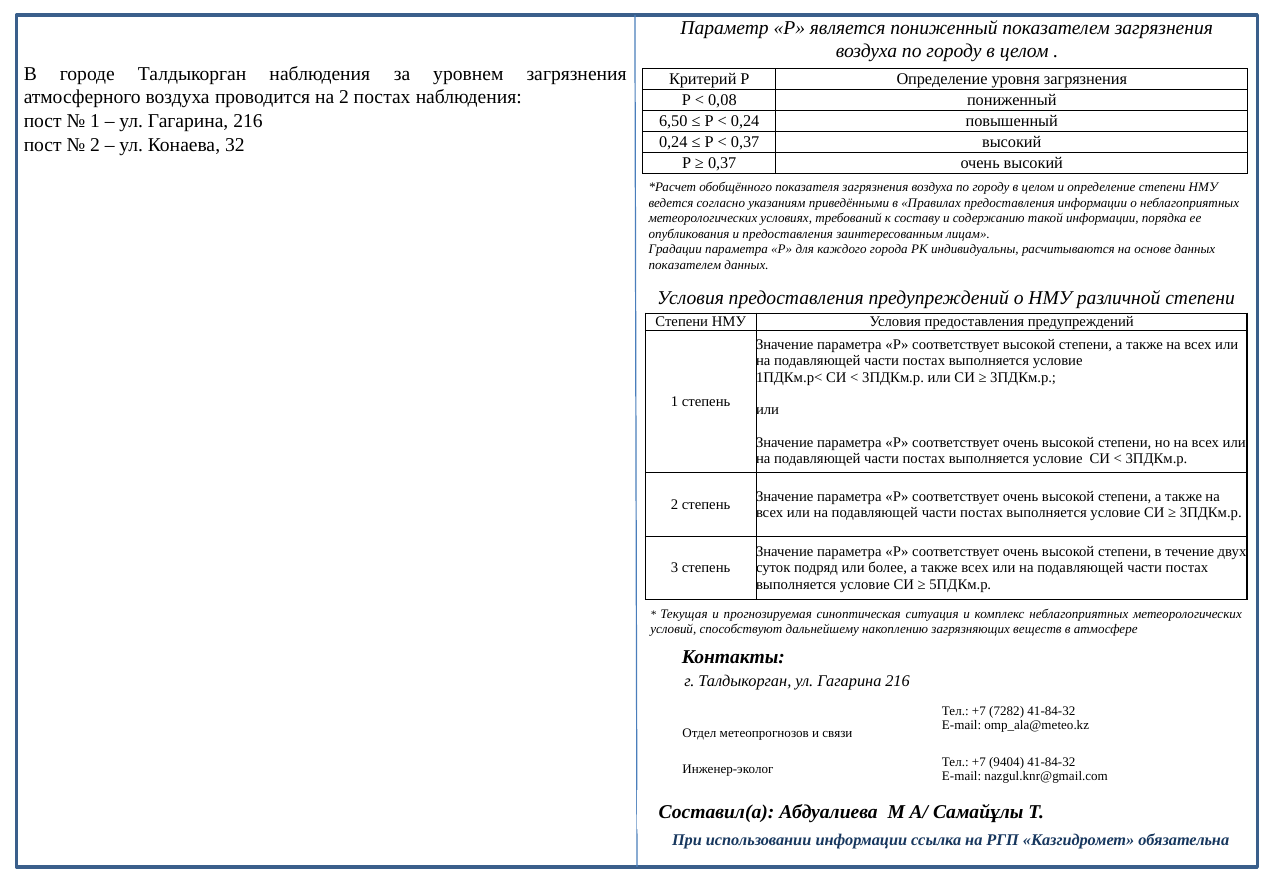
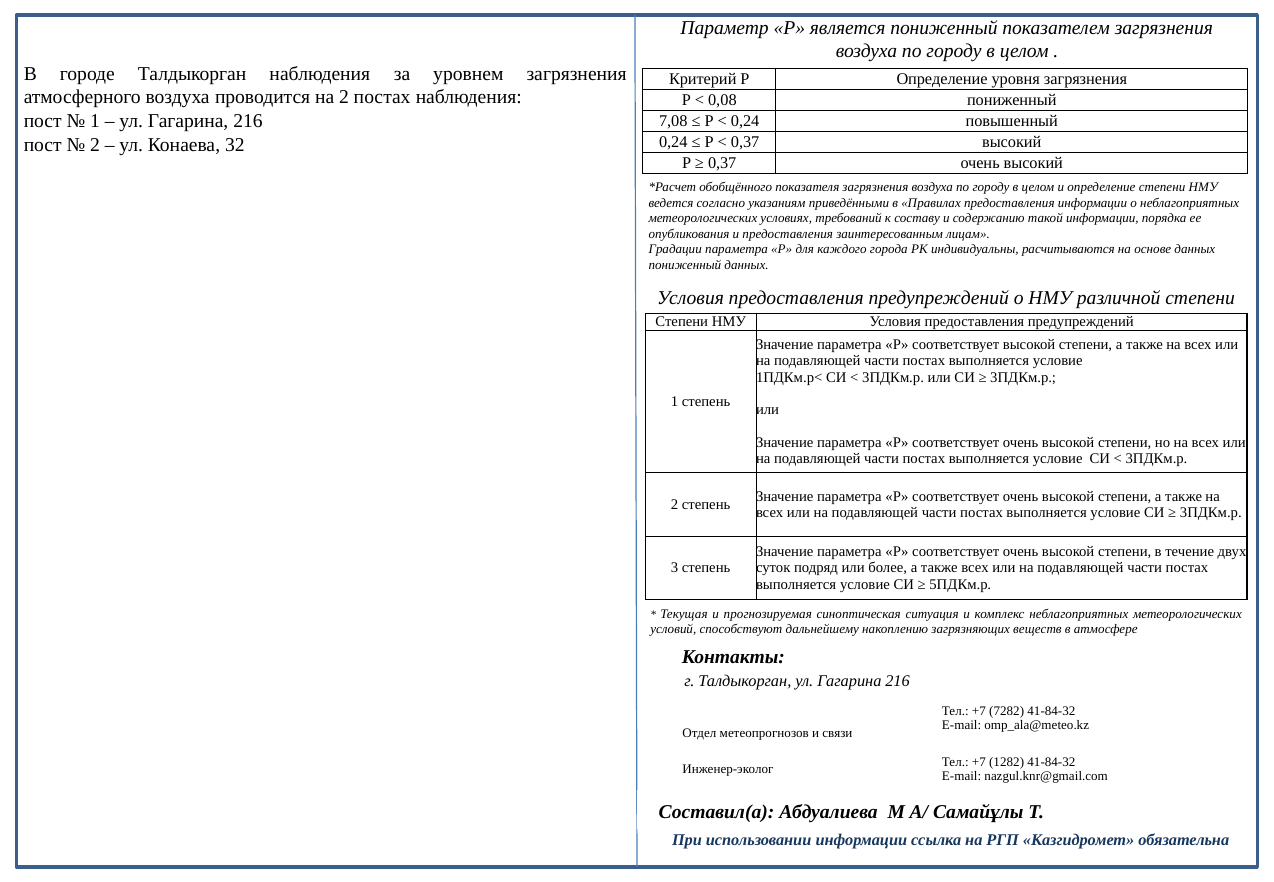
6,50: 6,50 -> 7,08 (673, 121)
показателем: показателем -> пониженный (685, 265)
9404: 9404 -> 1282 (1007, 762)
